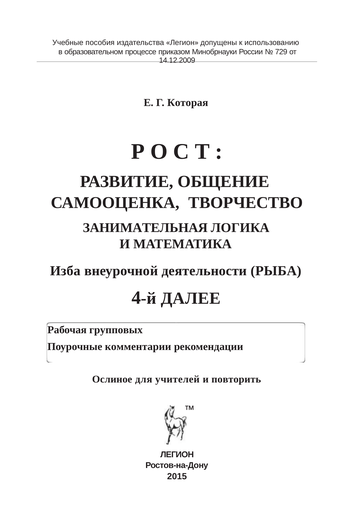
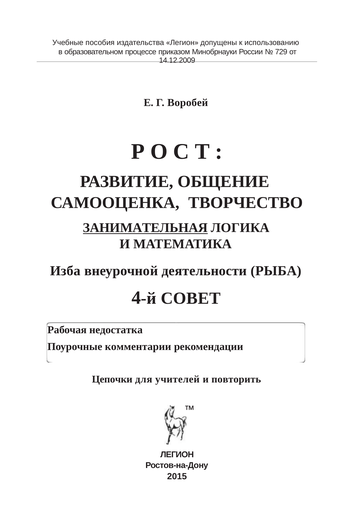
Которая: Которая -> Воробей (188, 103)
ЗАНИМАТЕЛЬНАЯ underline: none -> present (145, 228)
ДАЛЕЕ: ДАЛЕЕ -> СОВЕТ (191, 298)
групповых: групповых -> недостатка (116, 330)
Ослиное: Ослиное -> Цепочки (112, 380)
